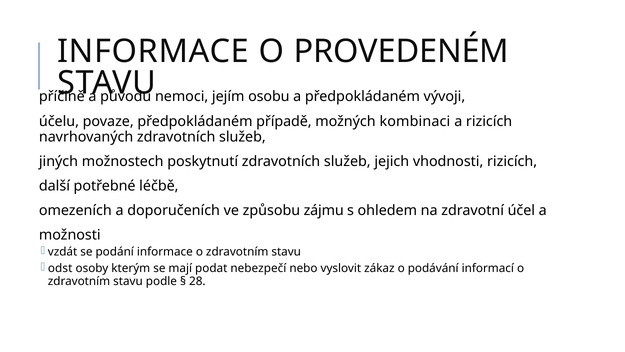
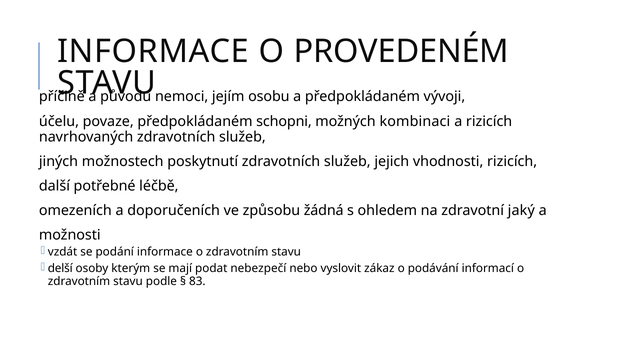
případě: případě -> schopni (284, 121)
zájmu: zájmu -> žádná (324, 210)
účel: účel -> jaký (521, 210)
odst: odst -> delší (60, 268)
28: 28 -> 83 (197, 281)
